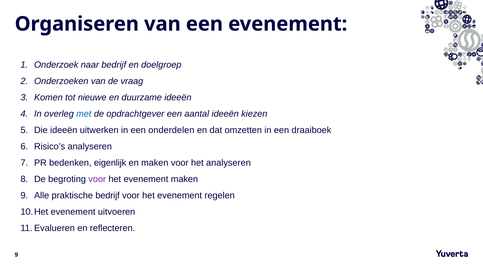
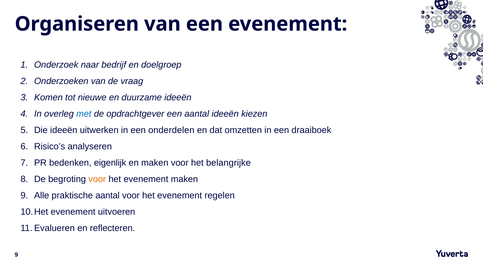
het analyseren: analyseren -> belangrijke (228, 163)
voor colour: purple -> orange (97, 179)
praktische bedrijf: bedrijf -> aantal (108, 195)
